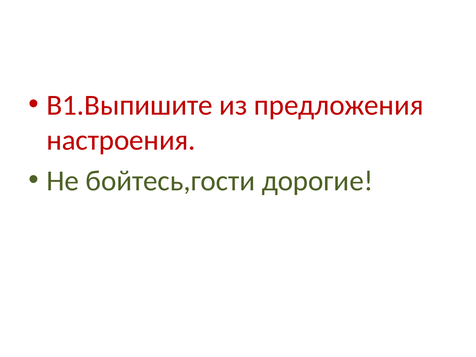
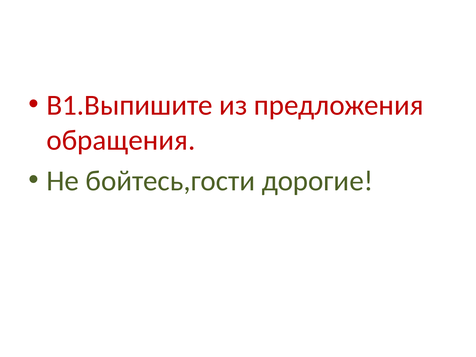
настроения: настроения -> обращения (121, 140)
